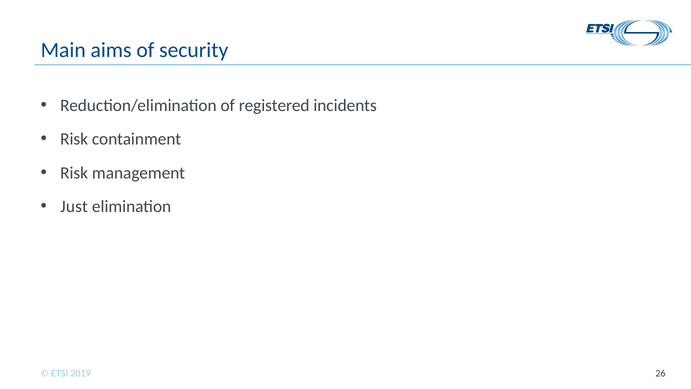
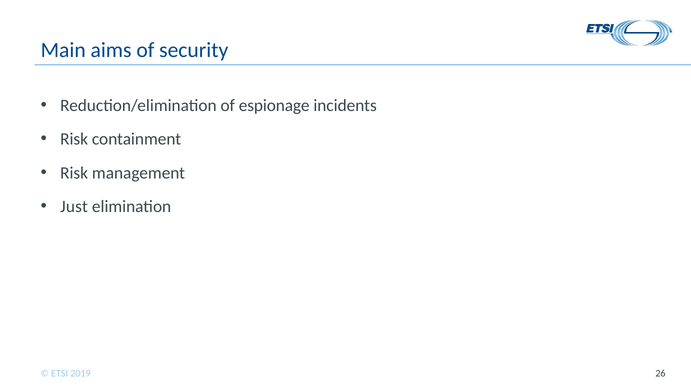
registered: registered -> espionage (274, 105)
